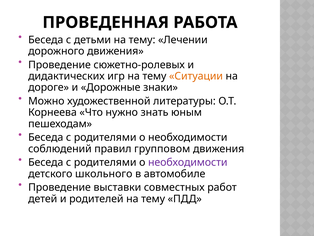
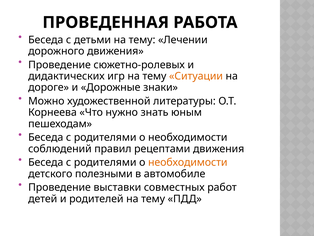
групповом: групповом -> рецептами (162, 149)
необходимости colour: purple -> orange (188, 162)
школьного: школьного -> полезными (104, 173)
